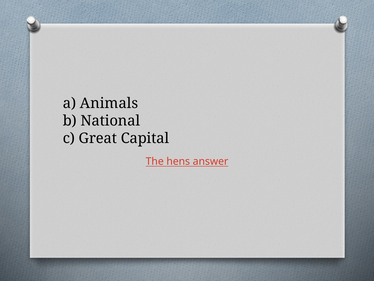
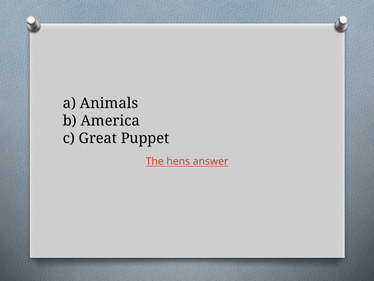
National: National -> America (110, 121)
Capital: Capital -> Puppet (145, 138)
